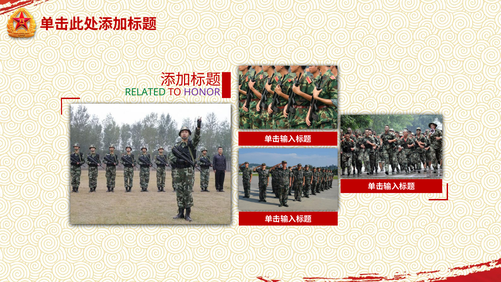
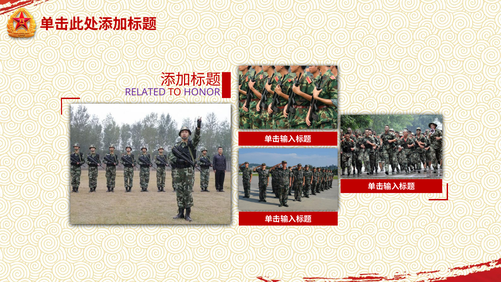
RELATED colour: green -> purple (145, 92)
